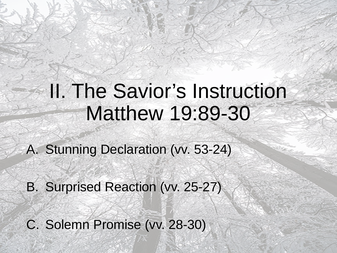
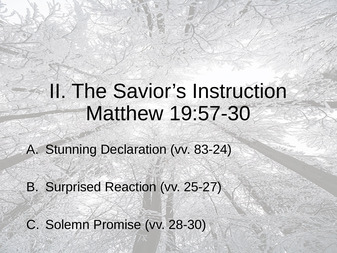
19:89-30: 19:89-30 -> 19:57-30 (210, 113)
53-24: 53-24 -> 83-24 (213, 149)
